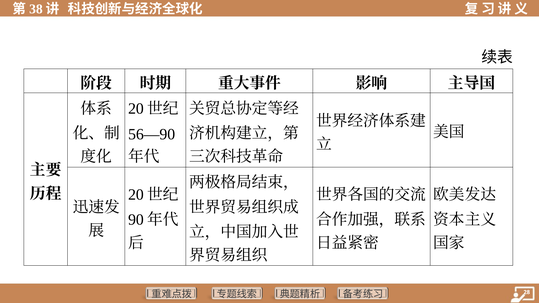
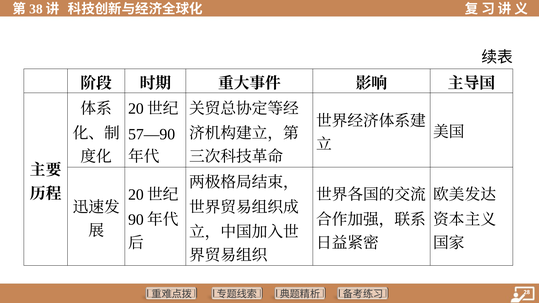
56—90: 56—90 -> 57—90 (152, 134)
